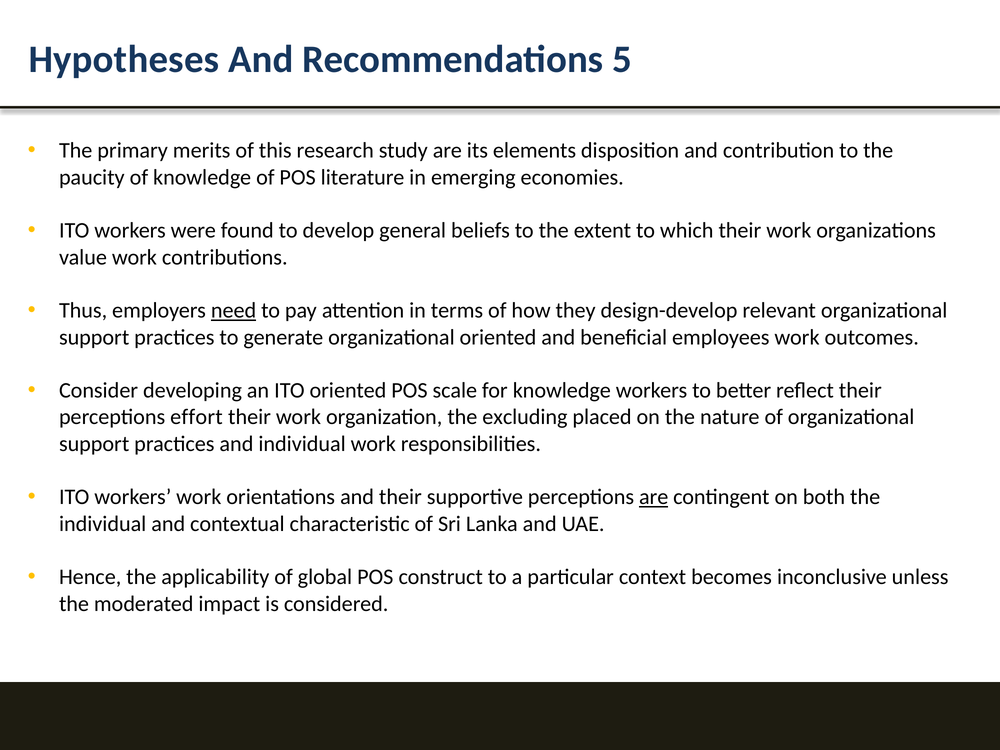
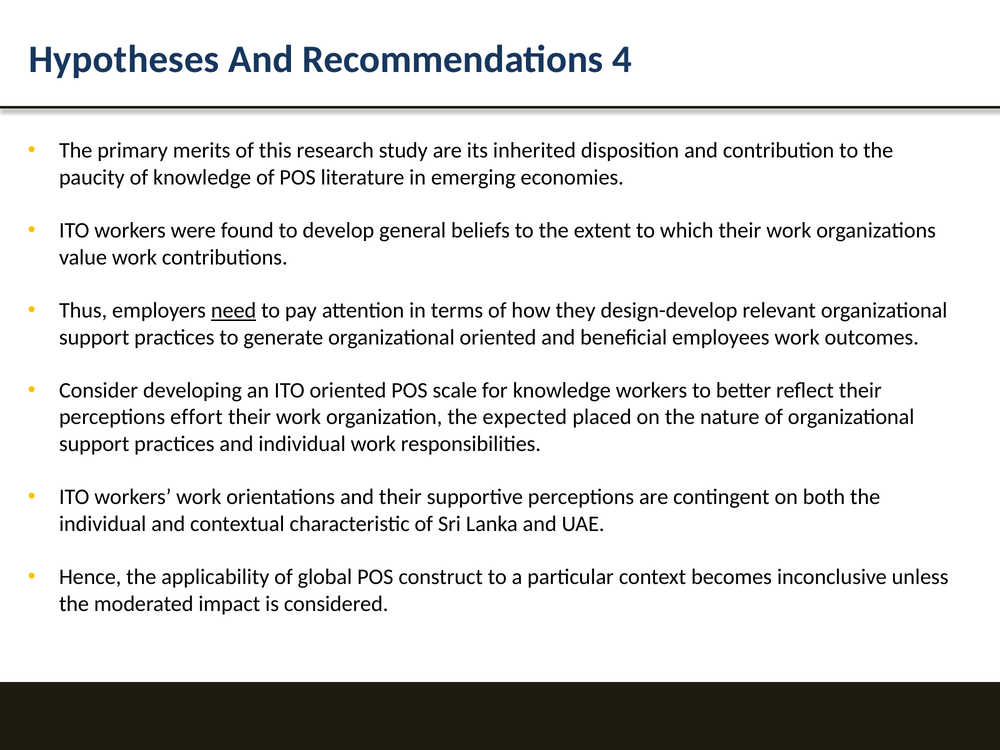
5: 5 -> 4 (622, 59)
elements: elements -> inherited (534, 151)
excluding: excluding -> expected (525, 417)
are underline: present -> none (654, 497)
